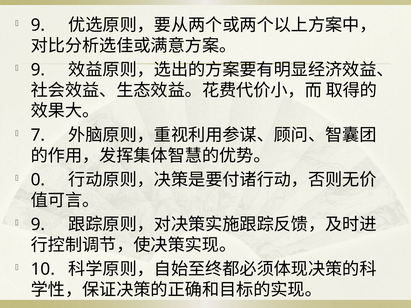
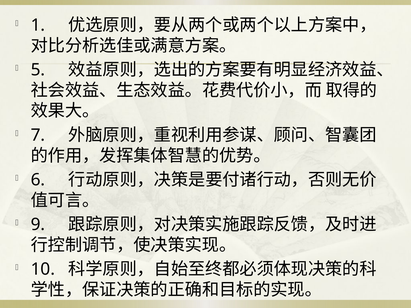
9: 9 -> 1 (38, 25)
9: 9 -> 5 (38, 70)
0: 0 -> 6 (38, 180)
